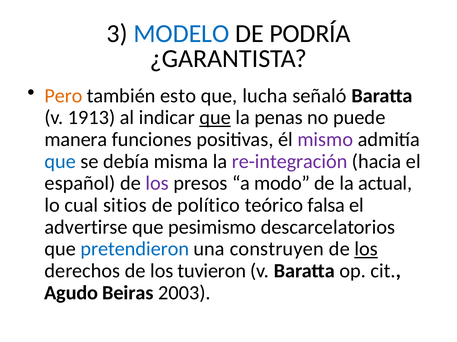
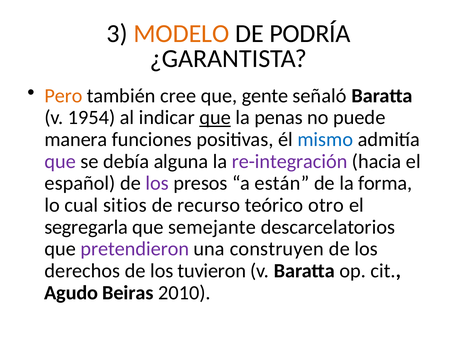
MODELO colour: blue -> orange (181, 34)
esto: esto -> cree (178, 96)
lucha: lucha -> gente (265, 96)
1913: 1913 -> 1954 (92, 118)
mismo colour: purple -> blue (325, 140)
que colour: blue -> purple (60, 162)
misma: misma -> alguna (181, 162)
modo: modo -> están (282, 184)
actual: actual -> forma (385, 184)
político: político -> recurso (209, 206)
falsa: falsa -> otro (326, 206)
advertirse: advertirse -> segregarla (86, 228)
pesimismo: pesimismo -> semejante (212, 228)
pretendieron colour: blue -> purple (135, 250)
los underline: present -> none (366, 250)
2003: 2003 -> 2010 (184, 293)
